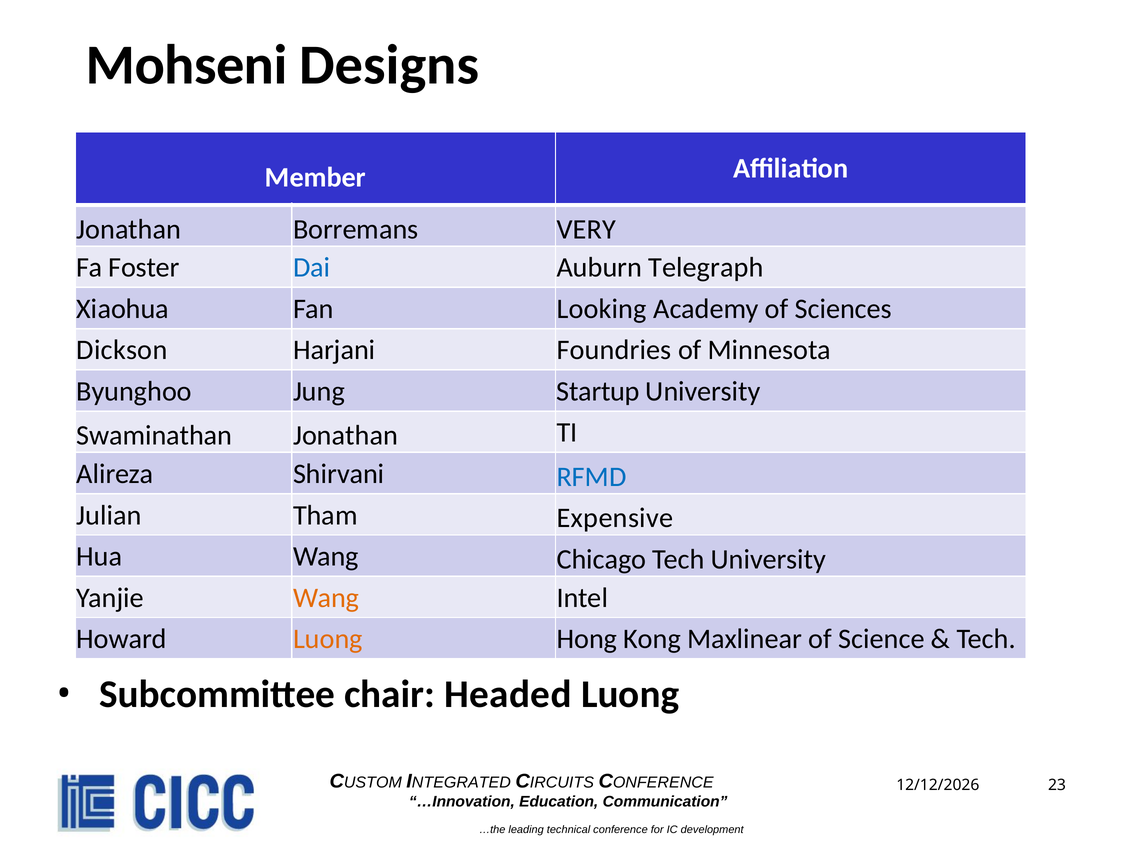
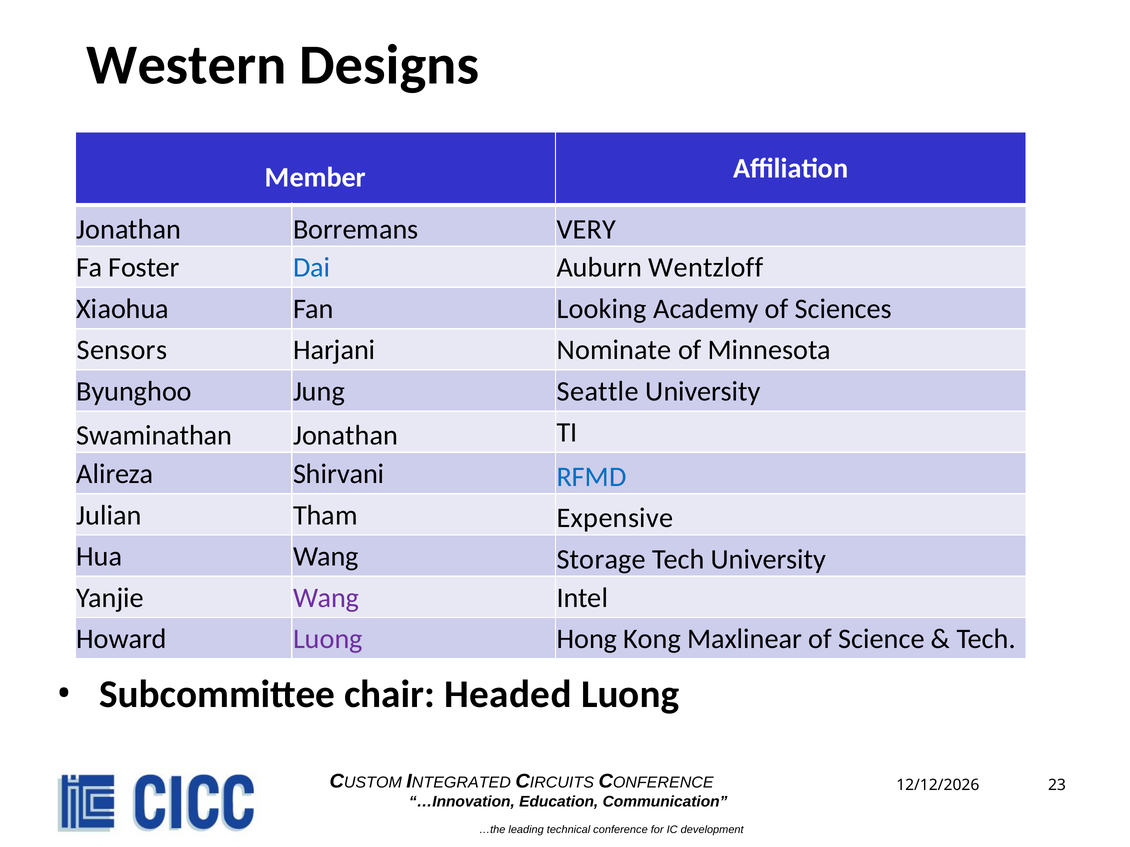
Mohseni: Mohseni -> Western (186, 65)
Telegraph: Telegraph -> Wentzloff (706, 268)
Dickson: Dickson -> Sensors (122, 350)
Foundries: Foundries -> Nominate (614, 350)
Startup: Startup -> Seattle (598, 392)
Chicago: Chicago -> Storage (601, 560)
Wang colour: orange -> purple (326, 598)
Luong colour: orange -> purple (328, 639)
